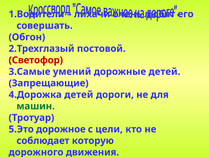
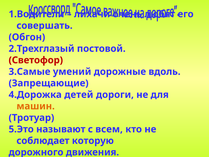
дорожные детей: детей -> вдоль (165, 72)
машин colour: green -> orange (36, 106)
дорожное: дорожное -> называют (61, 129)
цели: цели -> всем (109, 129)
